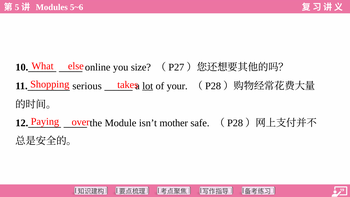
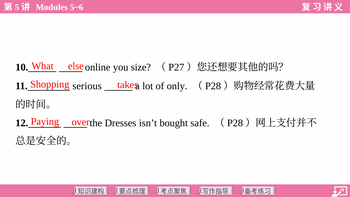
lot underline: present -> none (148, 86)
your: your -> only (177, 86)
Module: Module -> Dresses (121, 123)
mother: mother -> bought (174, 123)
